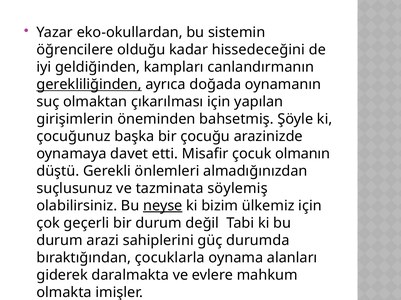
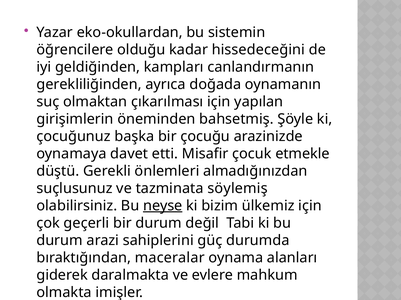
gerekliliğinden underline: present -> none (89, 85)
olmanın: olmanın -> etmekle (303, 154)
çocuklarla: çocuklarla -> maceralar (170, 258)
